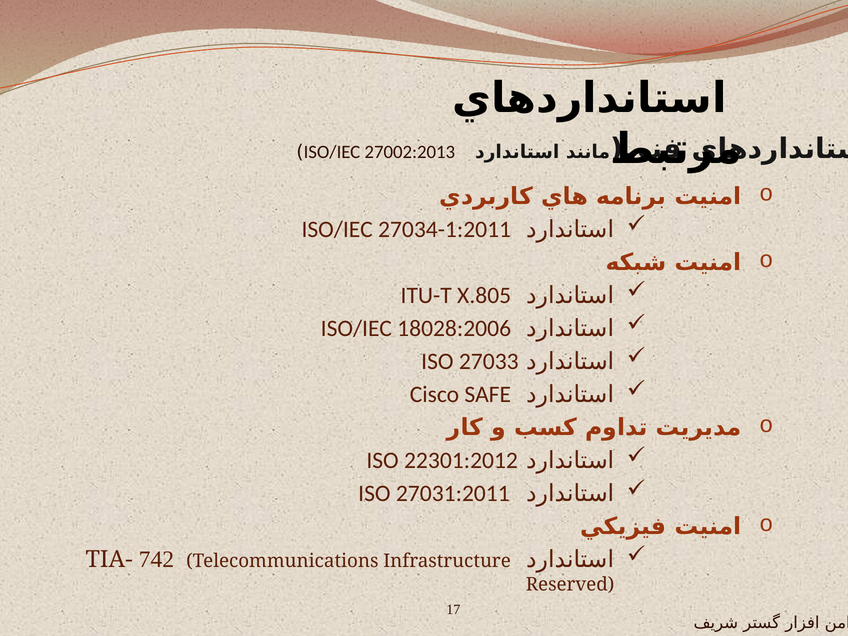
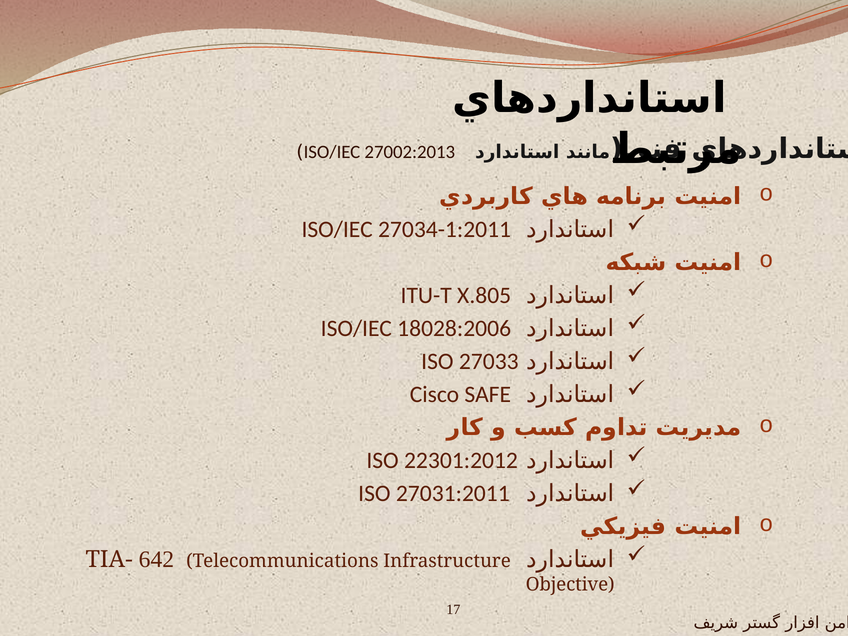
742: 742 -> 642 (156, 560)
Reserved: Reserved -> Objective (570, 585)
